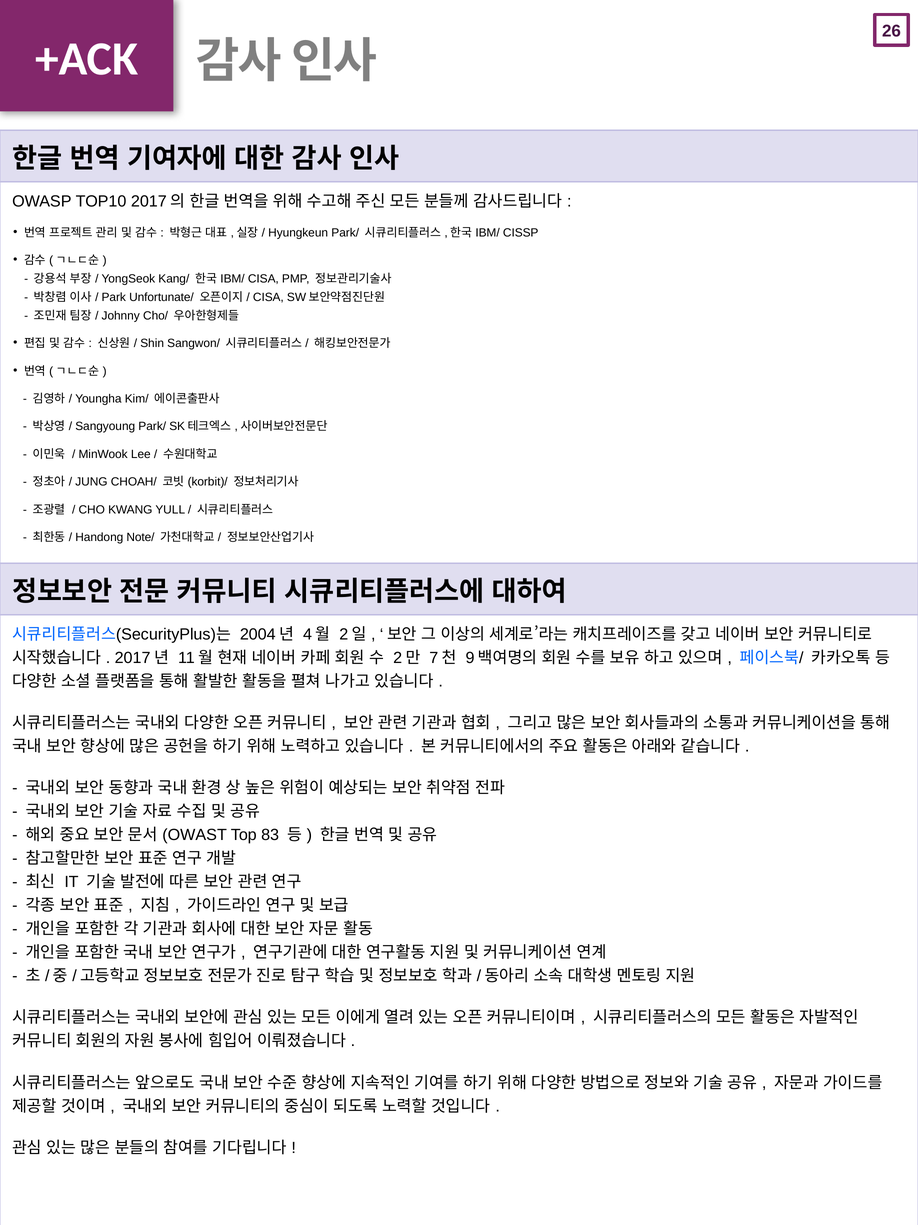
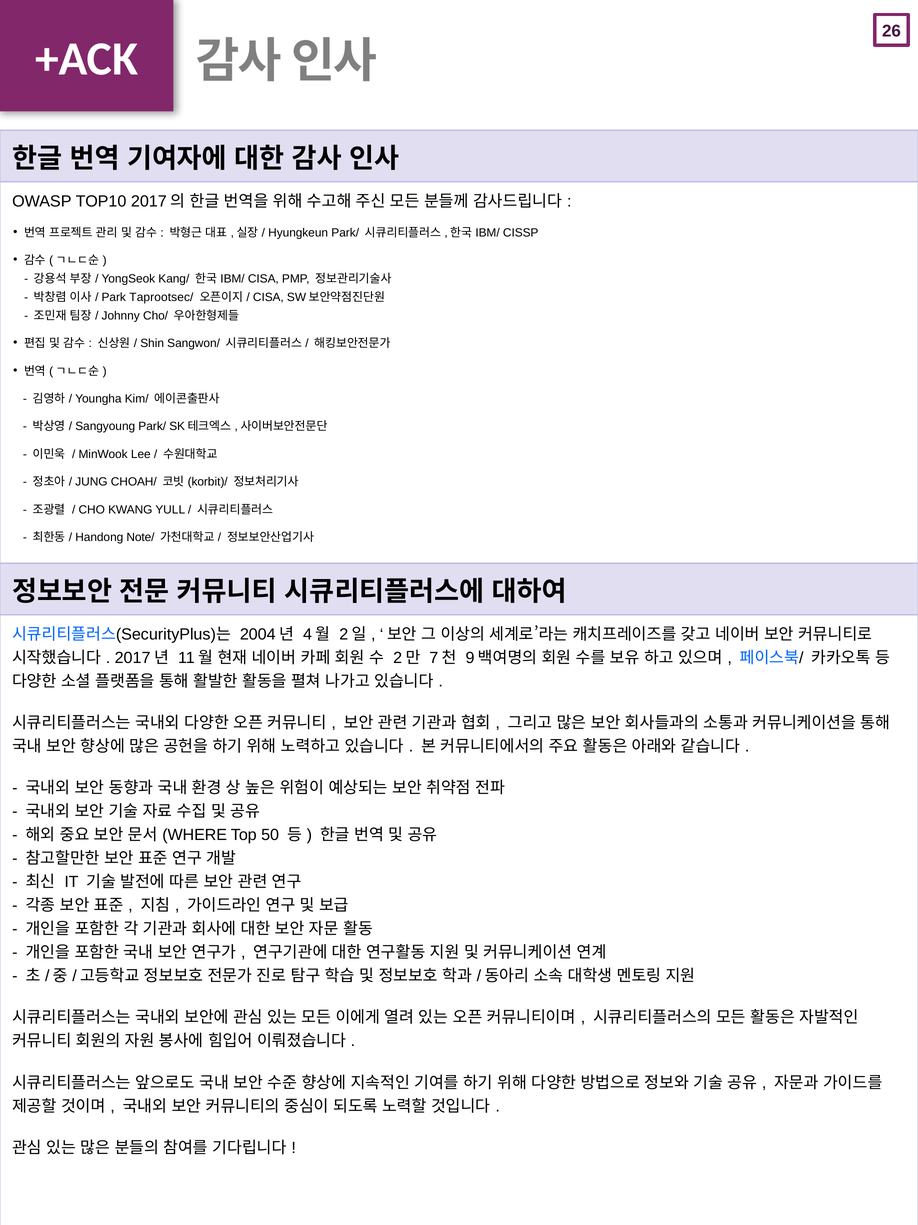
Unfortunate/: Unfortunate/ -> Taprootsec/ (161, 297)
OWAST: OWAST -> WHERE (195, 834)
83: 83 -> 50 (270, 834)
